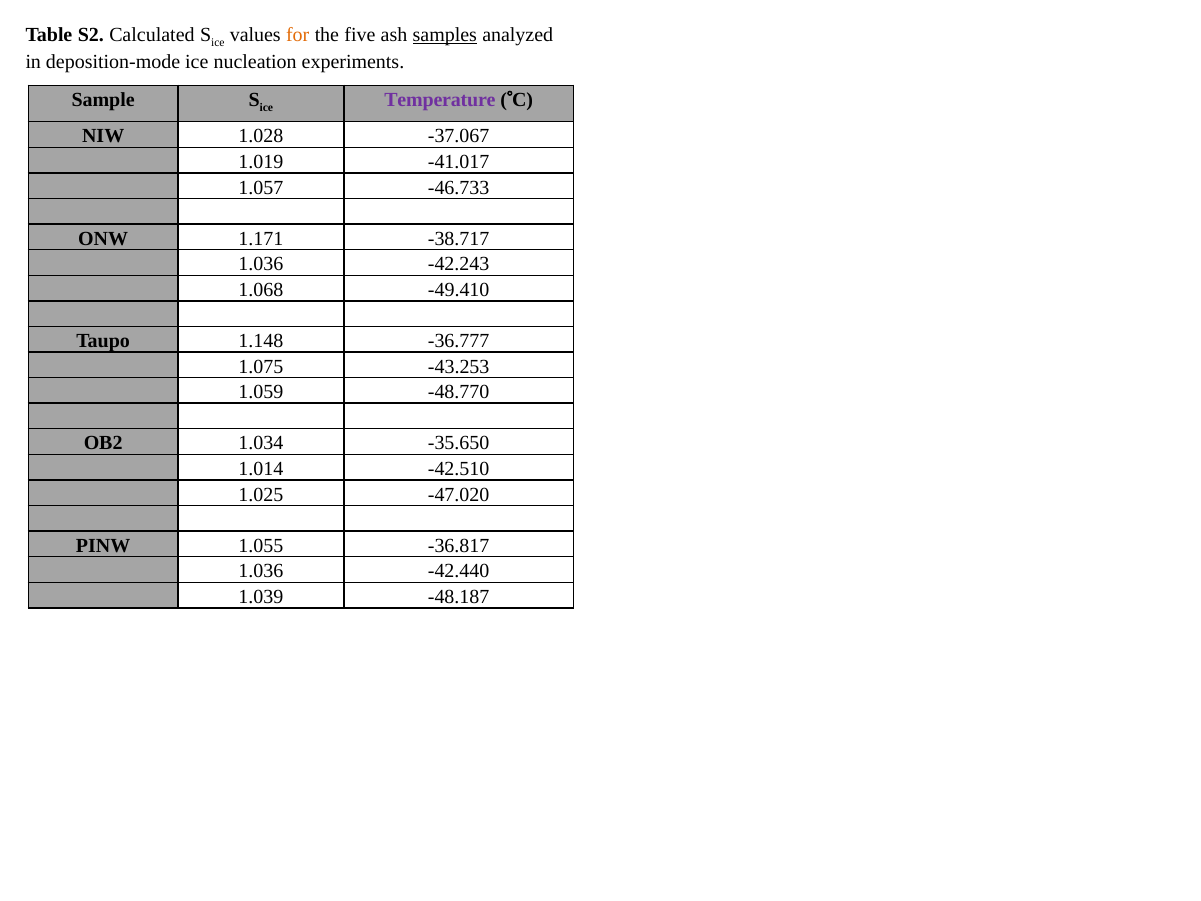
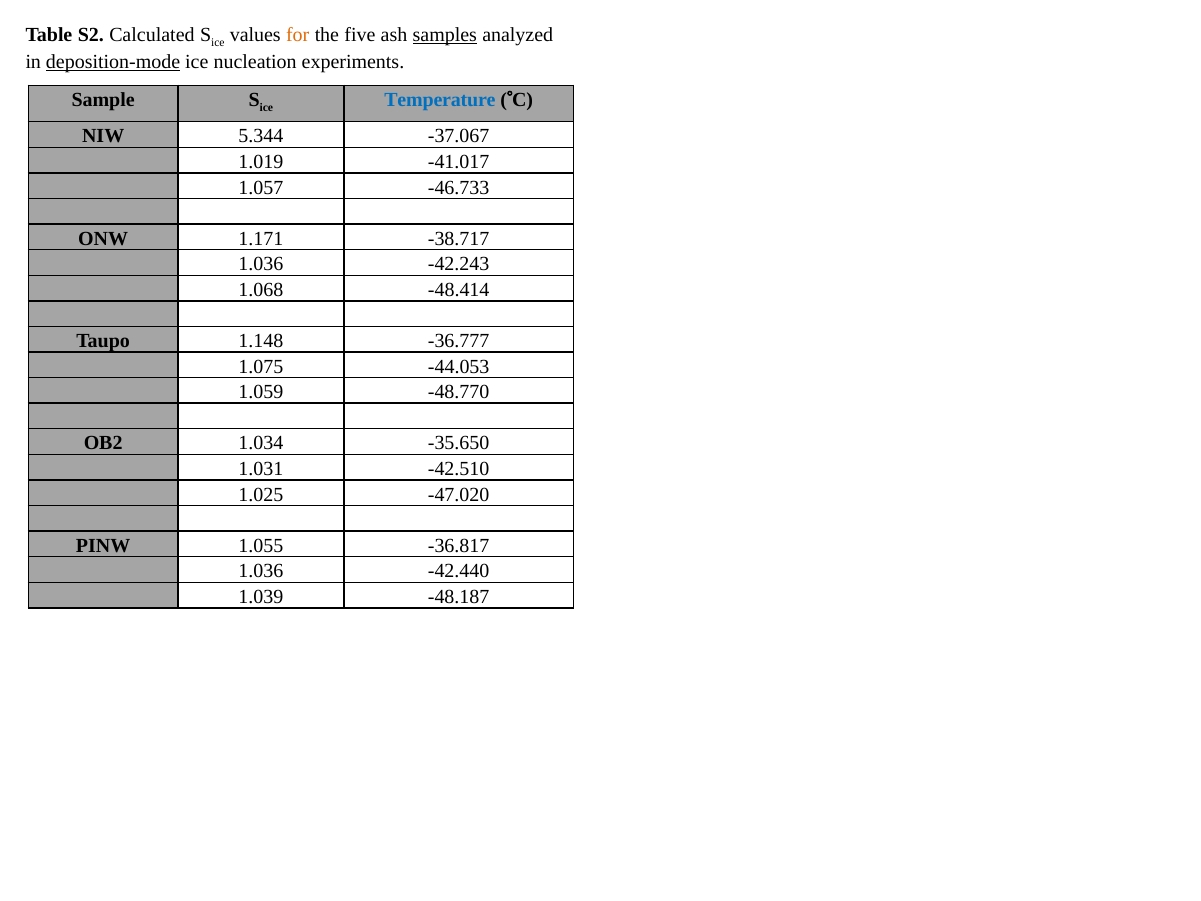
deposition-mode underline: none -> present (113, 62)
Temperature colour: purple -> blue (440, 100)
1.028: 1.028 -> 5.344 (261, 136)
-49.410: -49.410 -> -48.414 (459, 290)
-43.253: -43.253 -> -44.053 (459, 366)
1.014: 1.014 -> 1.031 (261, 469)
